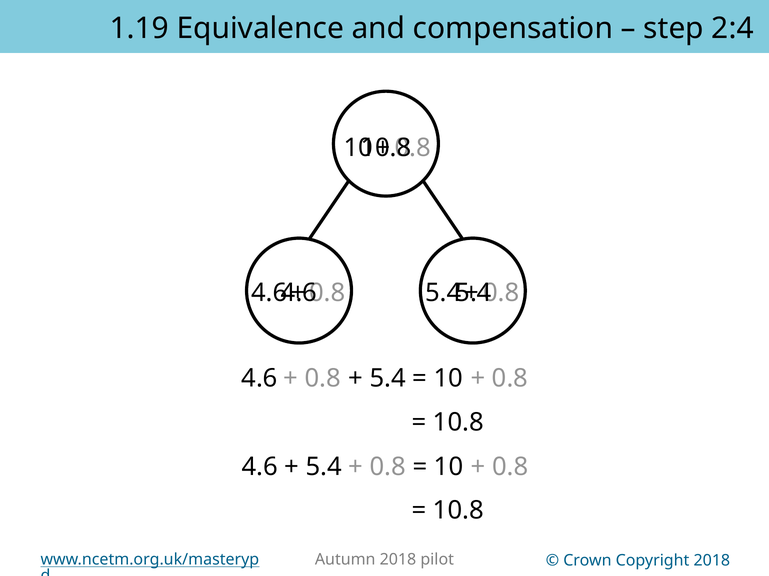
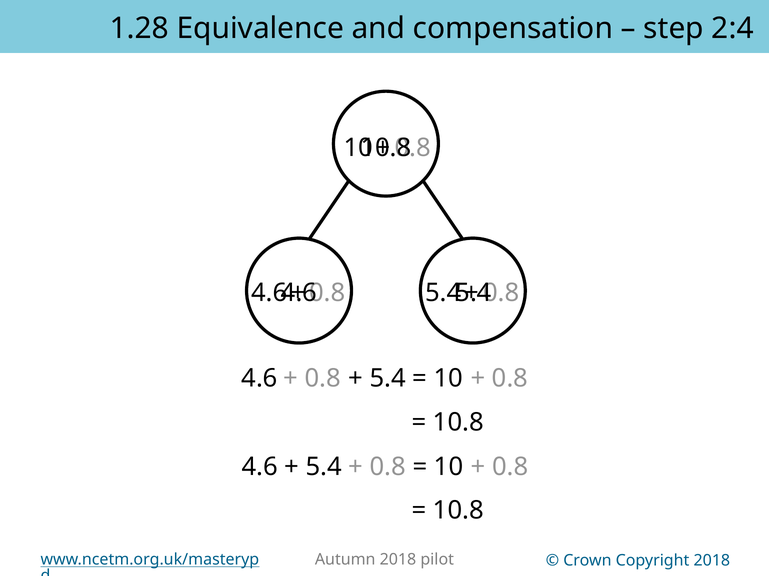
1.19: 1.19 -> 1.28 (139, 29)
